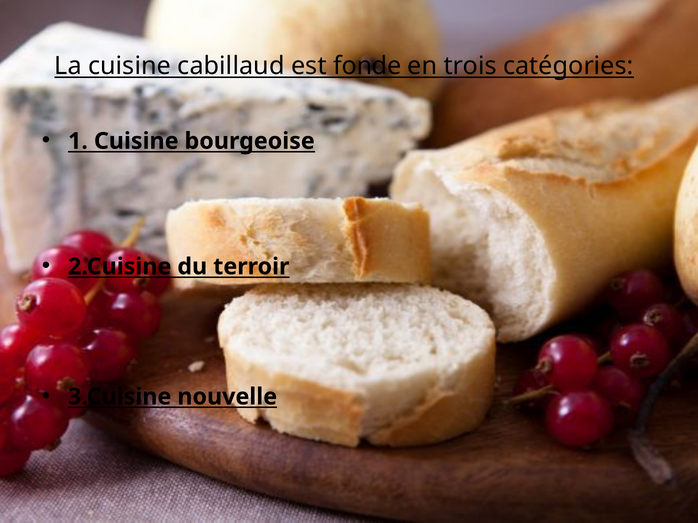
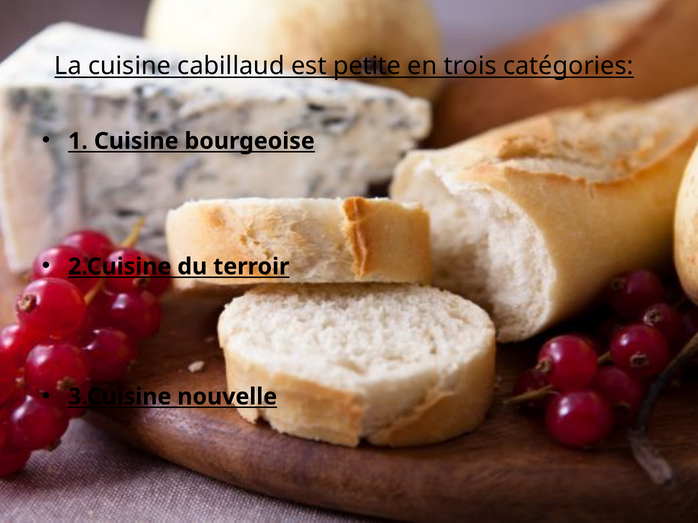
fonde: fonde -> petite (367, 66)
